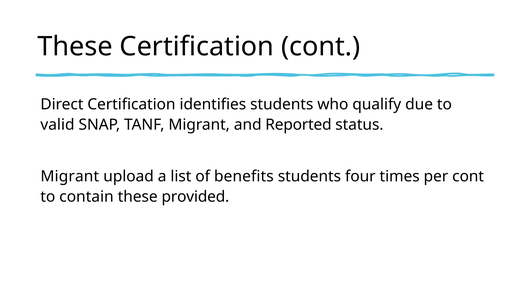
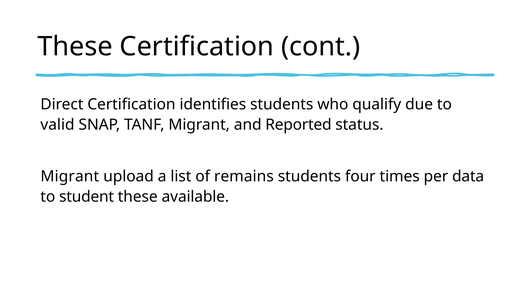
benefits: benefits -> remains (244, 177)
per cont: cont -> data (468, 177)
contain: contain -> student (87, 197)
provided: provided -> available (195, 197)
